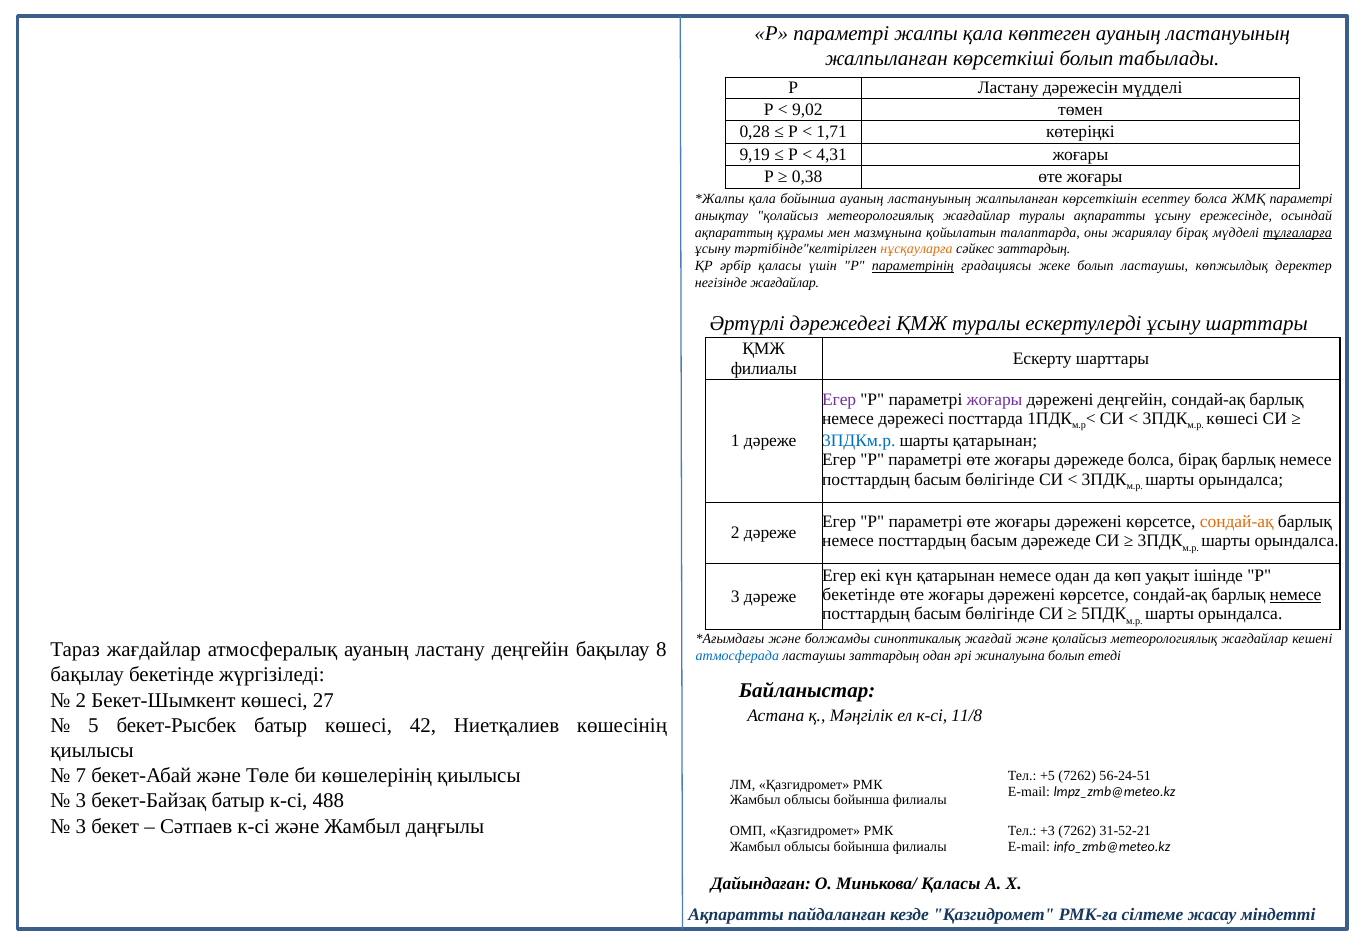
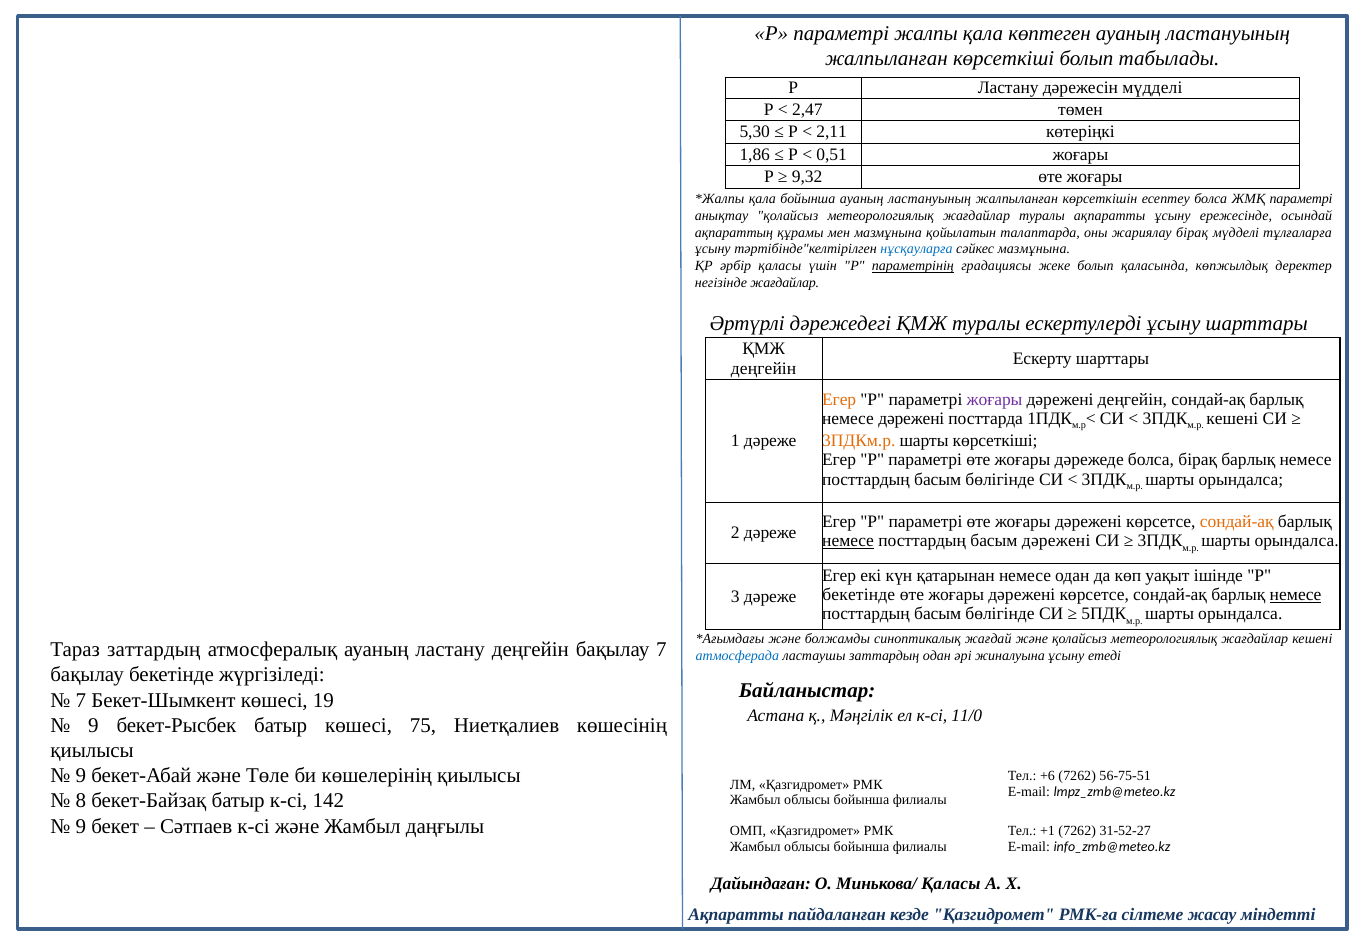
9,02: 9,02 -> 2,47 (807, 109)
0,28: 0,28 -> 5,30 (755, 132)
1,71: 1,71 -> 2,11 (832, 132)
9,19: 9,19 -> 1,86 (755, 154)
4,31: 4,31 -> 0,51 (832, 154)
0,38: 0,38 -> 9,32 (807, 177)
тұлғаларға underline: present -> none (1297, 233)
нұсқауларға colour: orange -> blue (916, 249)
сәйкес заттардың: заттардың -> мазмұнына (1034, 249)
болып ластаушы: ластаушы -> қаласында (1155, 266)
филиалы: филиалы -> деңгейін (764, 368)
Егер colour: purple -> orange (839, 400)
немесе дәрежесі: дәрежесі -> дәрежені (911, 419)
көшесі: көшесі -> кешені (1232, 419)
3ПДКм.р colour: blue -> orange (859, 441)
шарты қатарынан: қатарынан -> көрсеткіші (995, 441)
немесе underline: none -> present (848, 541)
басым дәрежеде: дәрежеде -> дәрежені (1056, 541)
Тараз жағдайлар: жағдайлар -> заттардың (154, 650)
бақылау 8: 8 -> 7 (661, 650)
жиналуына болып: болып -> ұсыну (1066, 656)
2: 2 -> 7 (81, 700)
27: 27 -> 19 (323, 700)
11/8: 11/8 -> 11/0 (967, 716)
5: 5 -> 9 (93, 725)
42: 42 -> 75 (423, 725)
7: 7 -> 9 (81, 776)
+5: +5 -> +6 (1047, 776)
56-24-51: 56-24-51 -> 56-75-51 (1125, 776)
3: 3 -> 8 (81, 801)
488: 488 -> 142 (328, 801)
3: 3 -> 9 (81, 826)
+3: +3 -> +1 (1047, 830)
31-52-21: 31-52-21 -> 31-52-27 (1125, 830)
